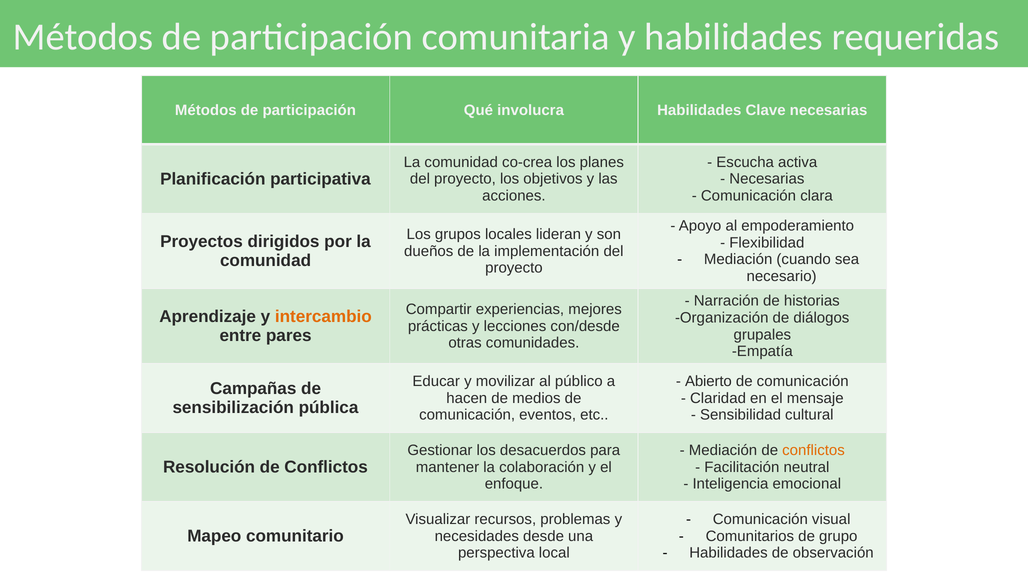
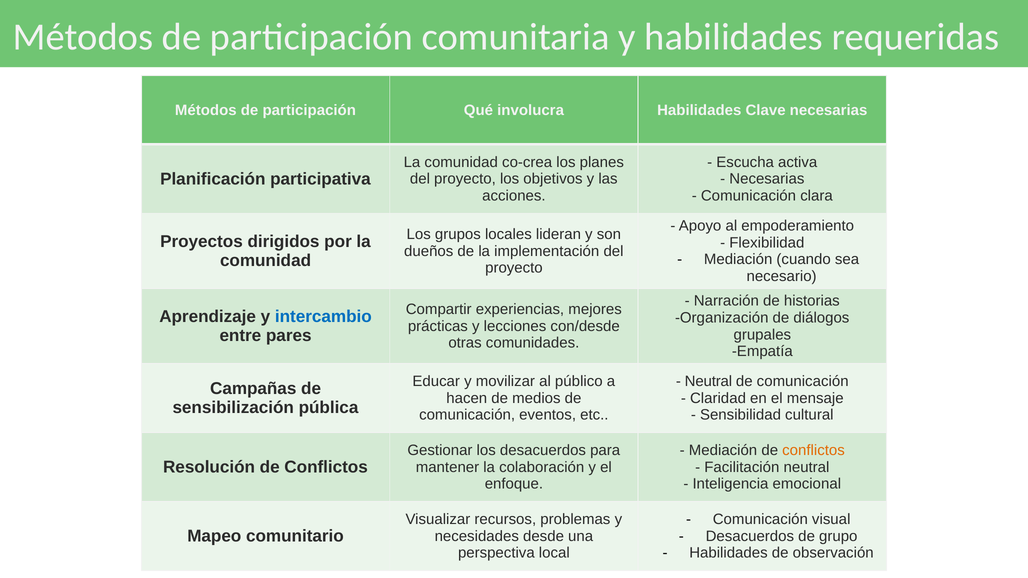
intercambio colour: orange -> blue (323, 317)
Abierto: Abierto -> Neutral (708, 382)
Comunitarios: Comunitarios -> Desacuerdos (750, 536)
